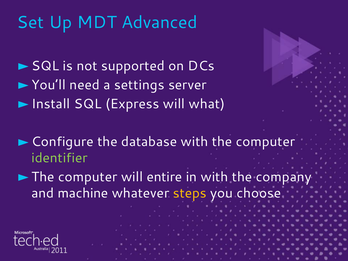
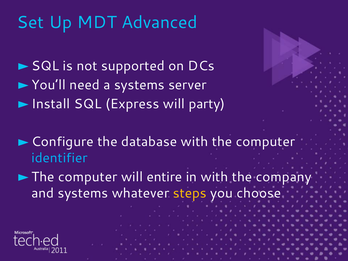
a settings: settings -> systems (139, 85)
what: what -> party (207, 104)
identifier colour: light green -> light blue (60, 158)
and machine: machine -> systems (83, 193)
